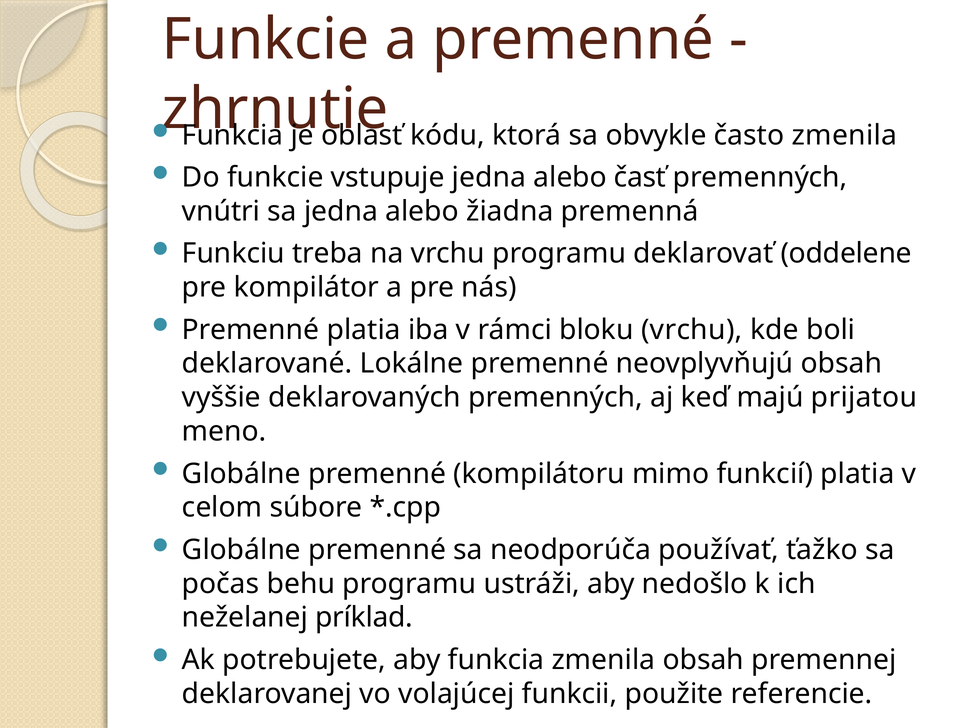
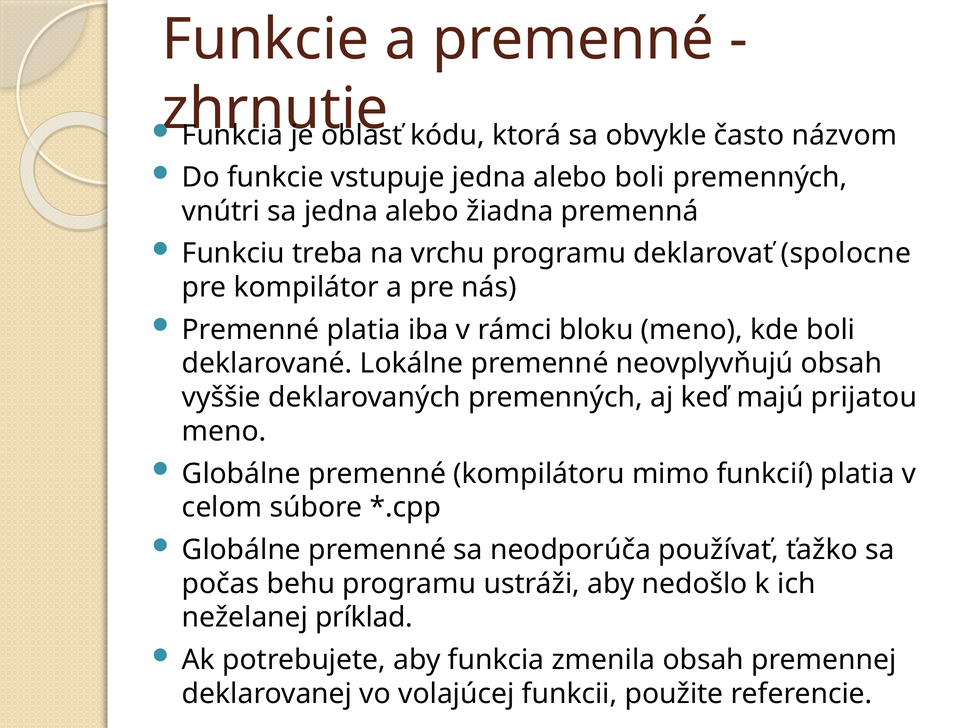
často zmenila: zmenila -> názvom (844, 135)
alebo časť: časť -> boli (640, 177)
oddelene: oddelene -> spolocne (846, 253)
bloku vrchu: vrchu -> meno (692, 329)
